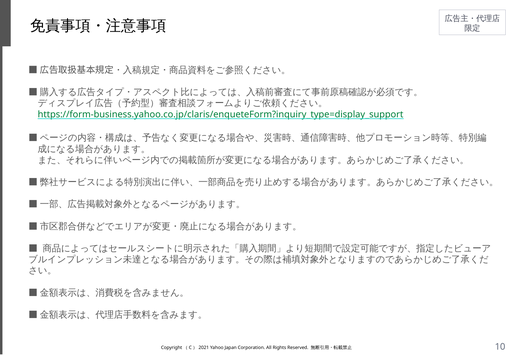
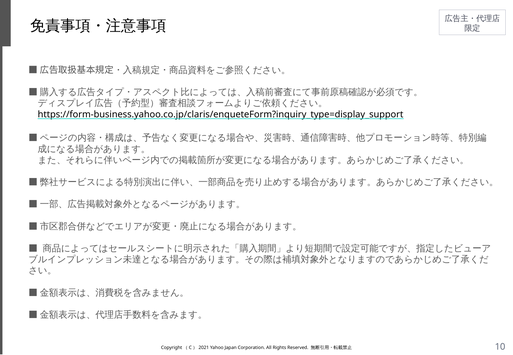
https://form-business.yahoo.co.jp/claris/enqueteForm?inquiry_type=display_support colour: green -> black (221, 114)
